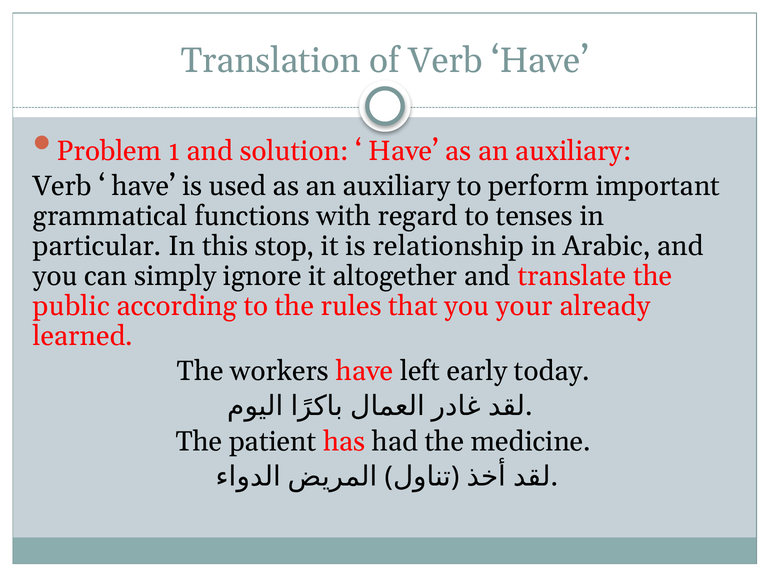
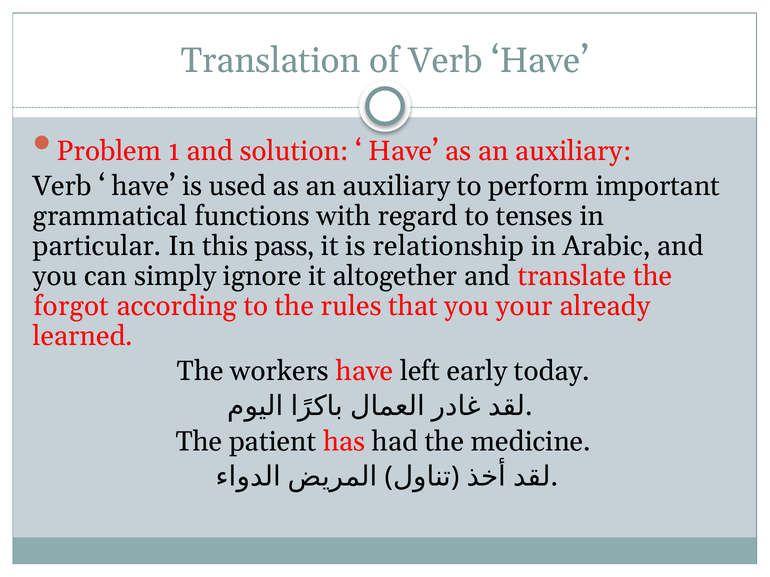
stop: stop -> pass (285, 246)
public: public -> forgot (71, 306)
